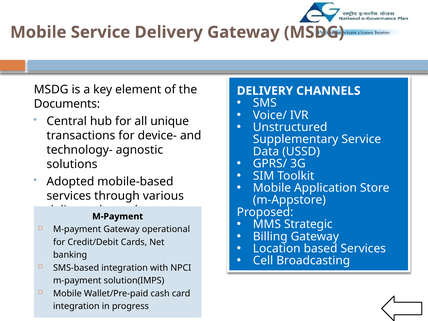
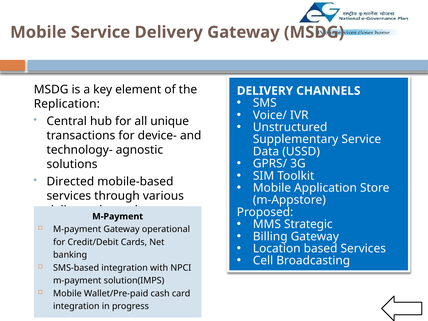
Documents: Documents -> Replication (67, 104)
Adopted: Adopted -> Directed (70, 182)
